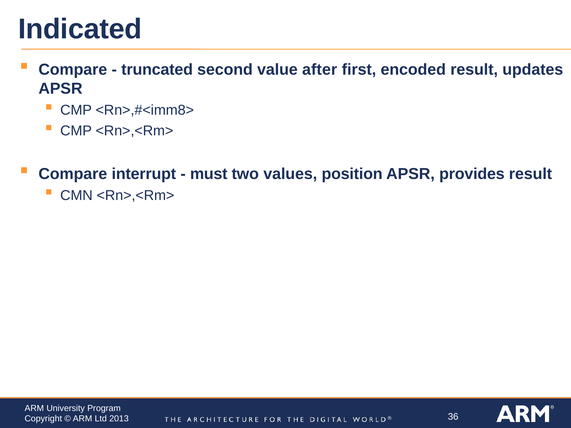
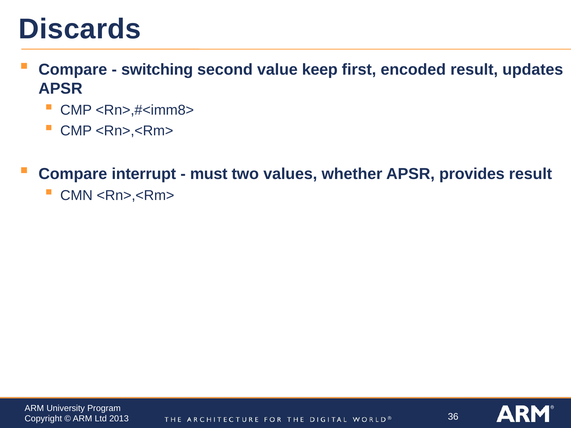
Indicated: Indicated -> Discards (80, 29)
truncated: truncated -> switching (157, 70)
after: after -> keep (320, 70)
position: position -> whether (352, 174)
